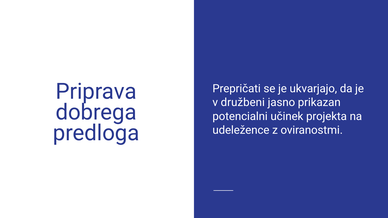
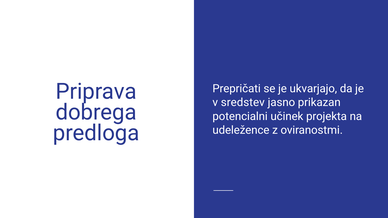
družbeni: družbeni -> sredstev (243, 103)
